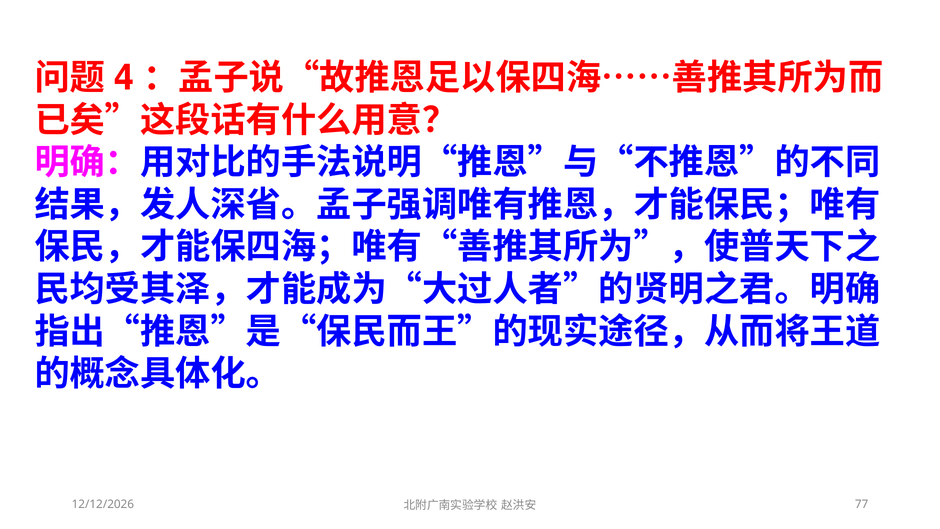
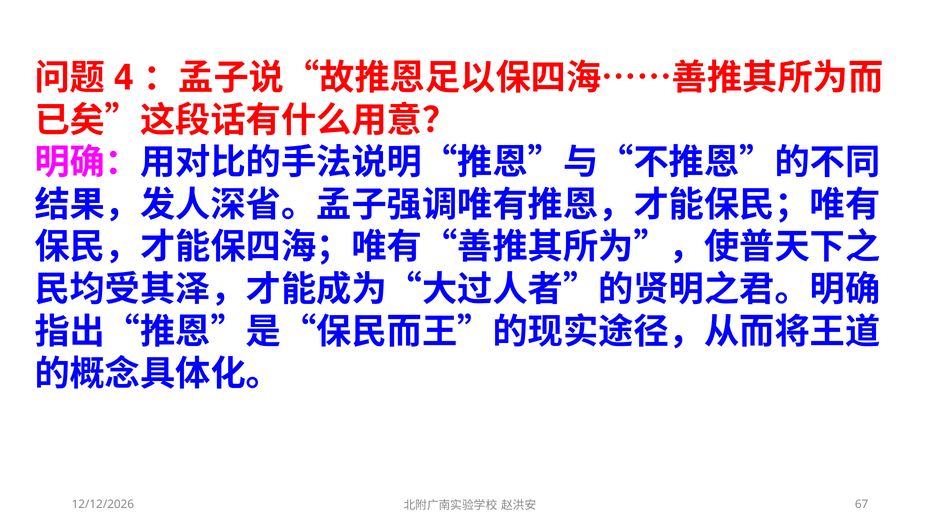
77: 77 -> 67 (862, 504)
